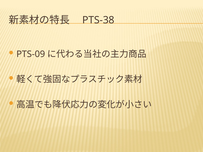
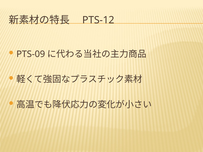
PTS-38: PTS-38 -> PTS-12 (98, 20)
